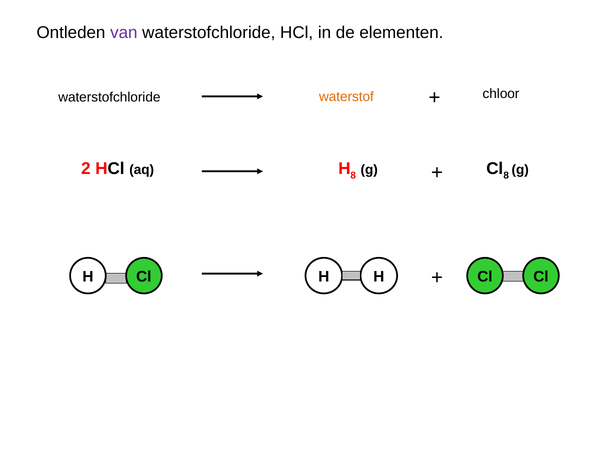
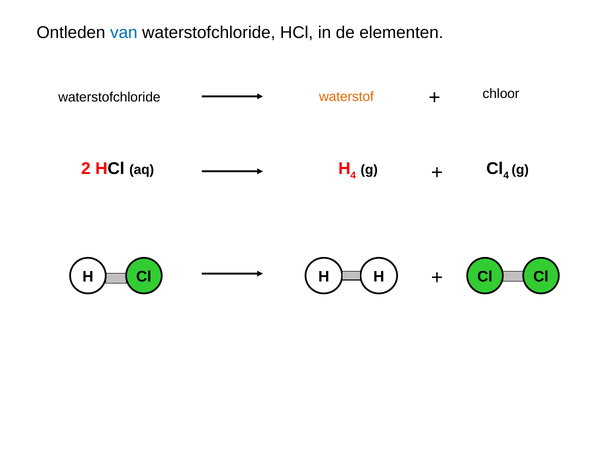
van colour: purple -> blue (124, 32)
H 8: 8 -> 4 (353, 176)
Cl 8: 8 -> 4 (506, 176)
